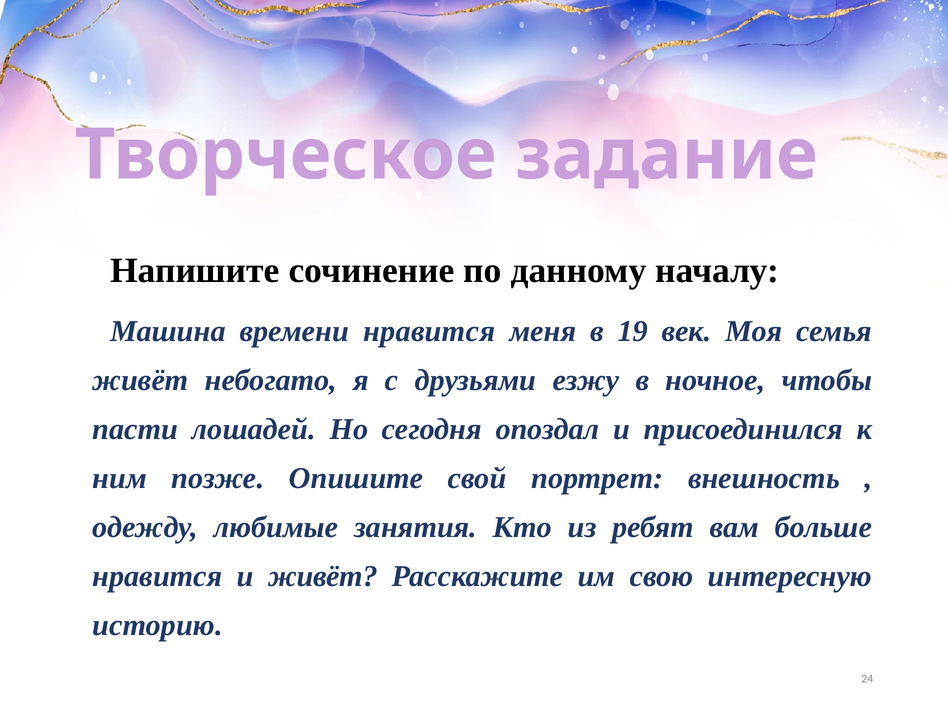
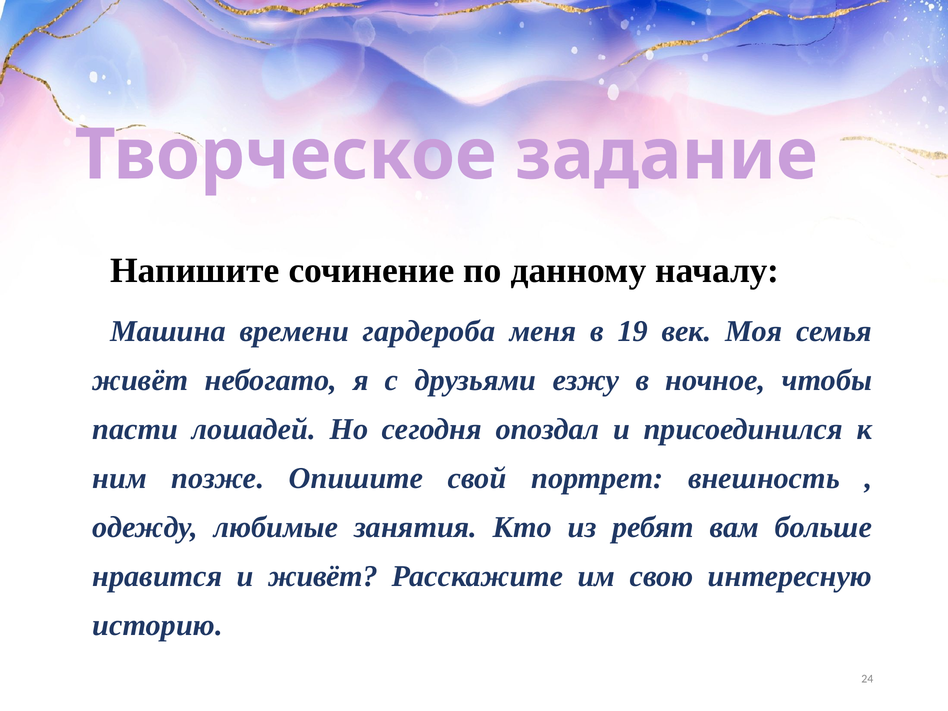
времени нравится: нравится -> гардероба (429, 331)
